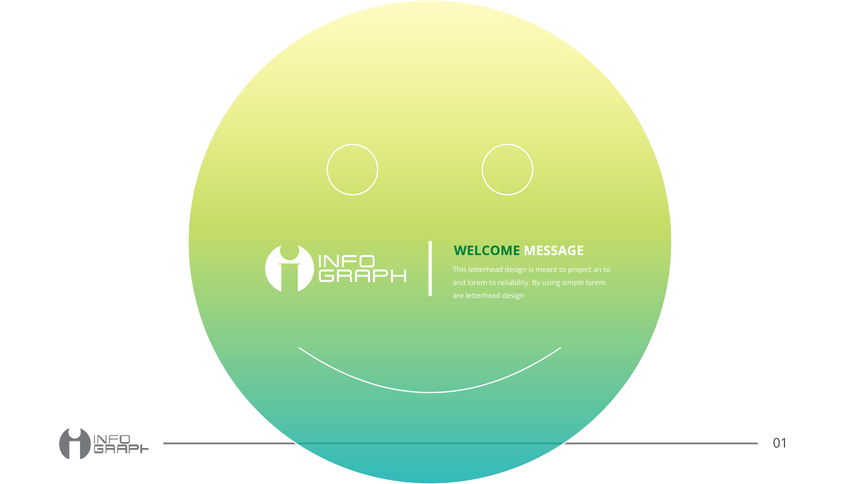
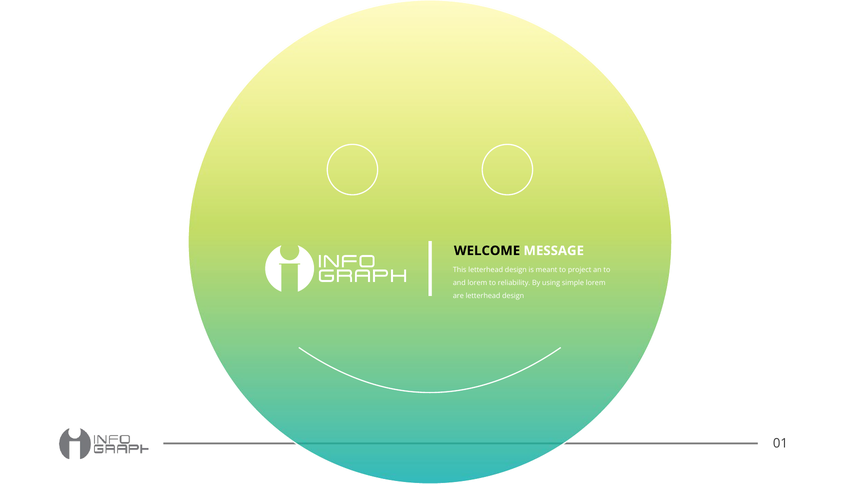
WELCOME colour: green -> black (487, 251)
